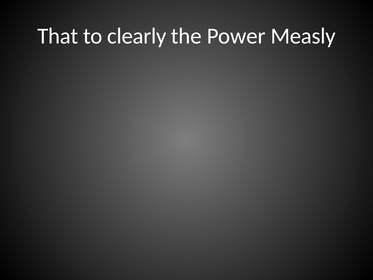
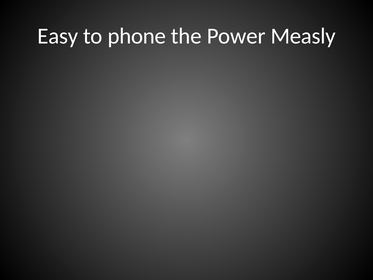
That: That -> Easy (58, 36)
clearly: clearly -> phone (137, 36)
